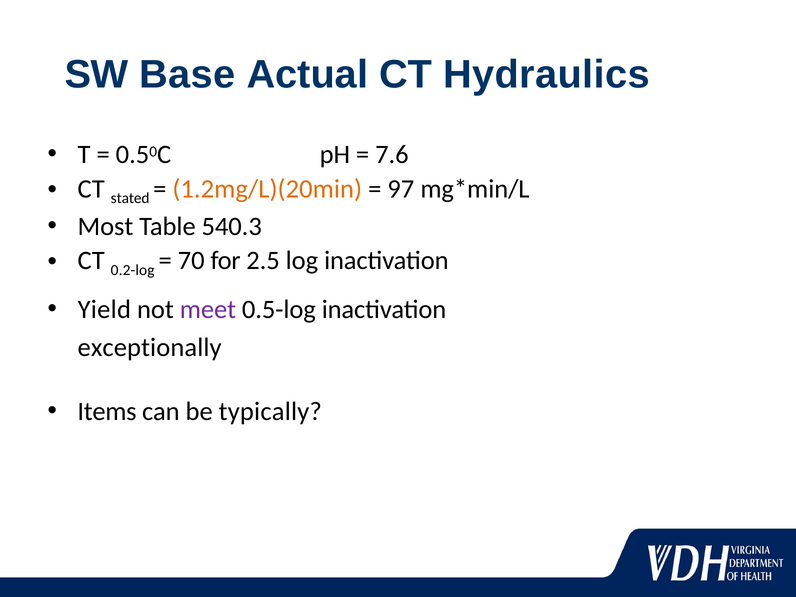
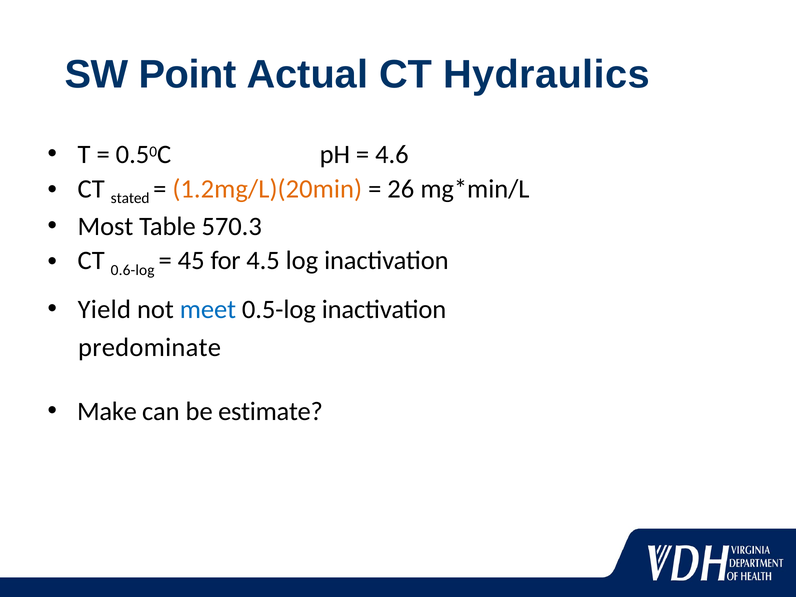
Base: Base -> Point (188, 74)
7.6: 7.6 -> 4.6 (392, 155)
97: 97 -> 26 (401, 189)
540.3: 540.3 -> 570.3 (232, 226)
0.2-log: 0.2-log -> 0.6-log (133, 270)
70: 70 -> 45 (191, 261)
2.5: 2.5 -> 4.5 (263, 261)
meet colour: purple -> blue (208, 309)
exceptionally: exceptionally -> predominate (150, 348)
Items: Items -> Make (107, 412)
typically: typically -> estimate (271, 412)
